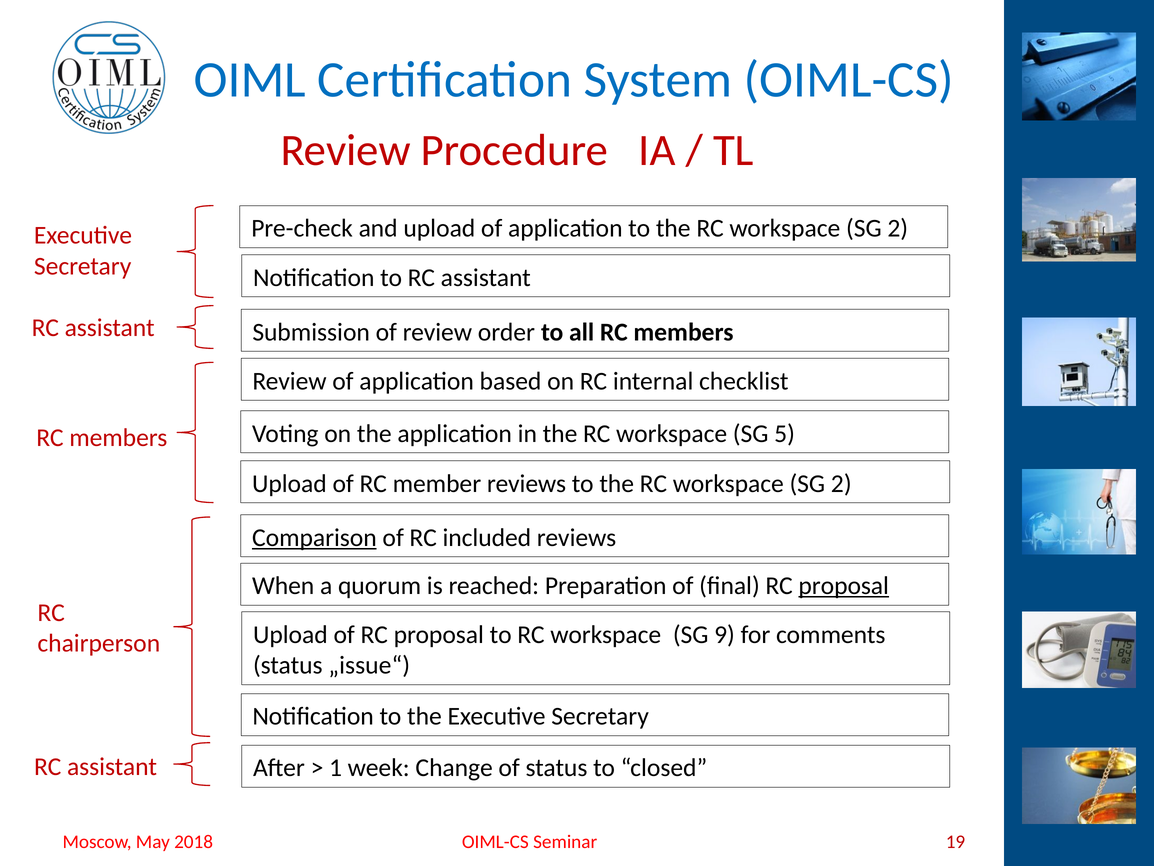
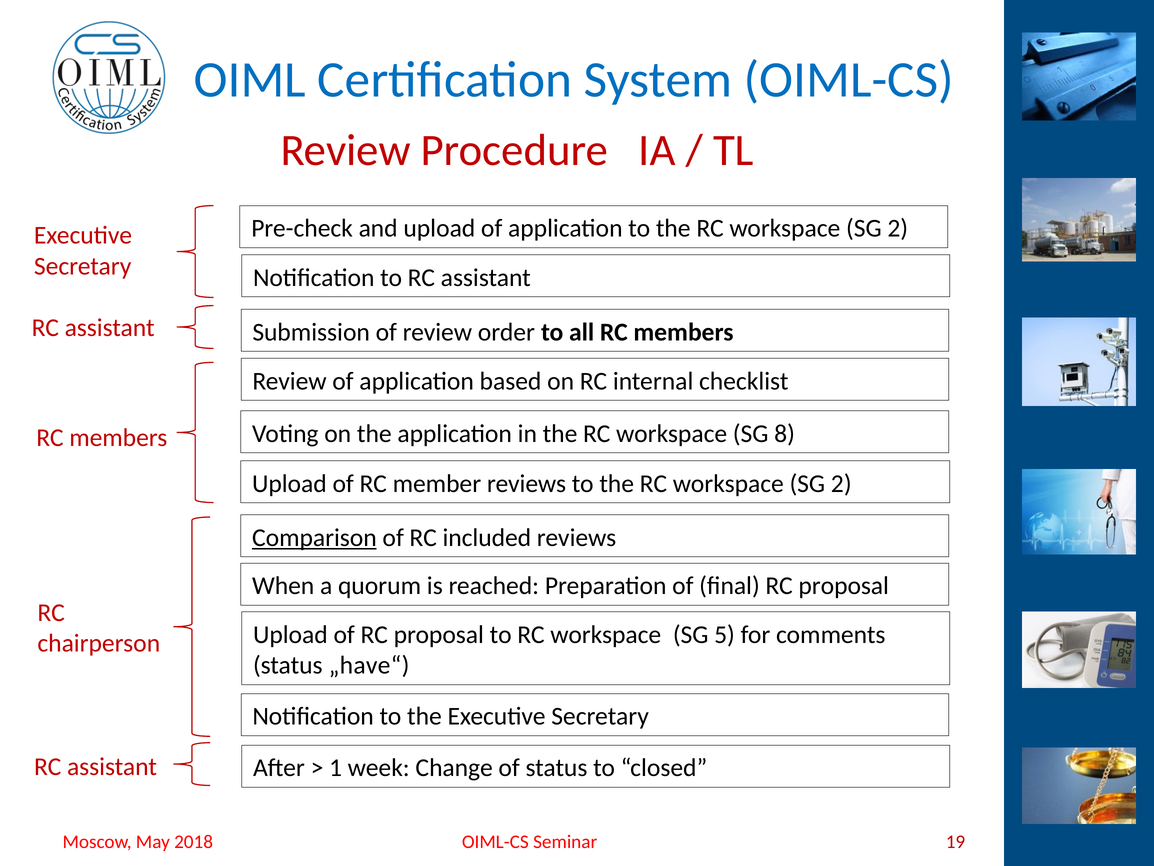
5: 5 -> 8 (785, 433)
proposal underline: present -> none (844, 586)
9: 9 -> 5 (725, 634)
„issue“: „issue“ -> „have“ (369, 665)
